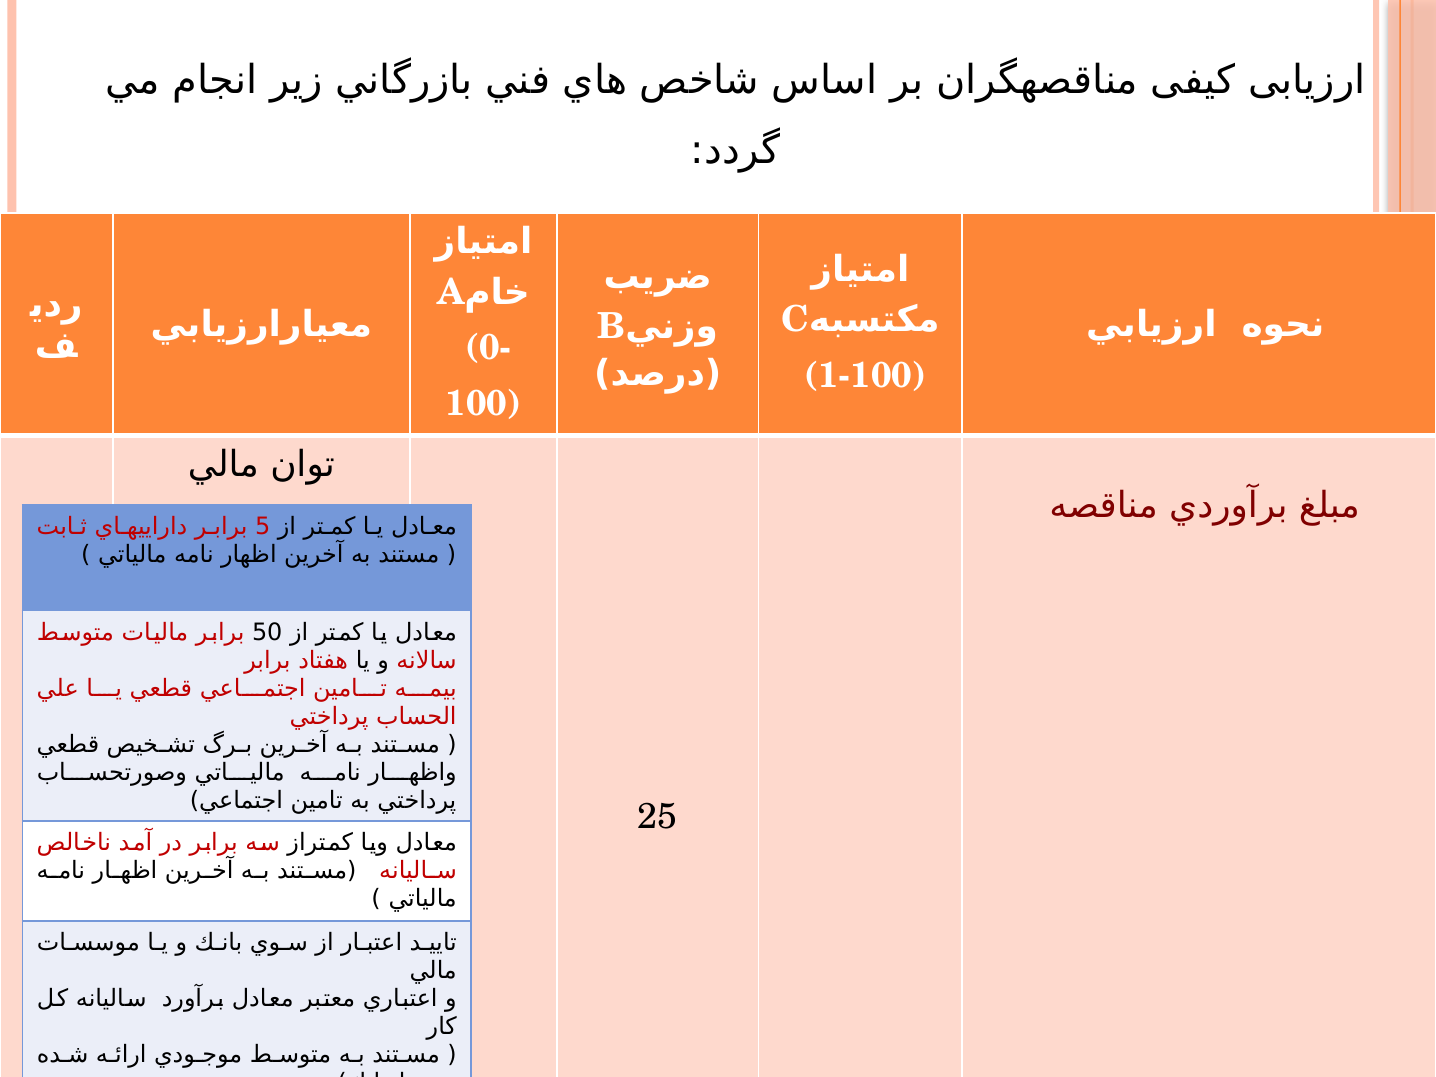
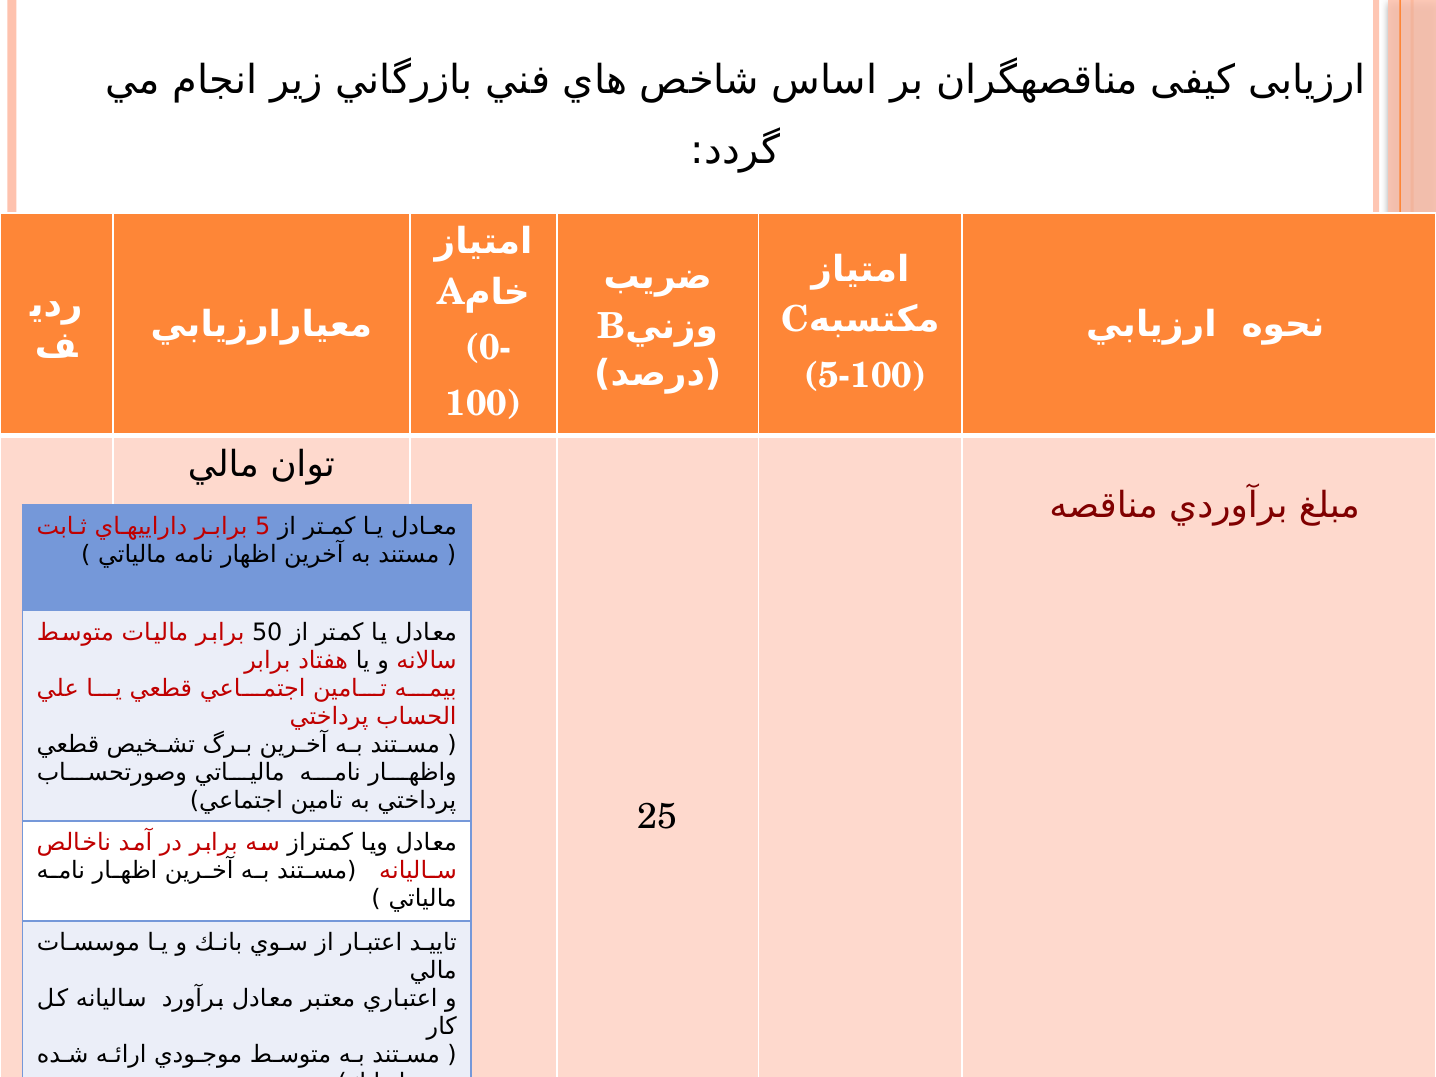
1-100: 1-100 -> 5-100 (865, 376)
